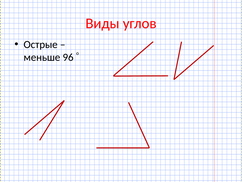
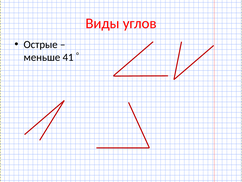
96: 96 -> 41 (68, 57)
